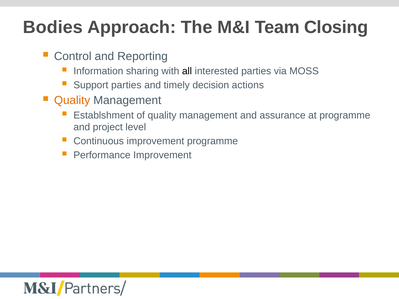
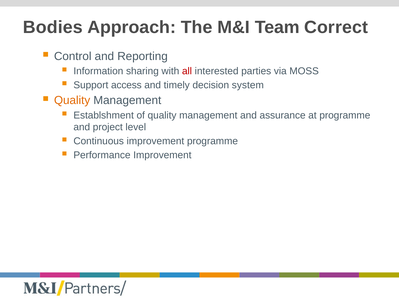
Closing: Closing -> Correct (336, 27)
all colour: black -> red (187, 71)
Support parties: parties -> access (126, 85)
actions: actions -> system (248, 85)
